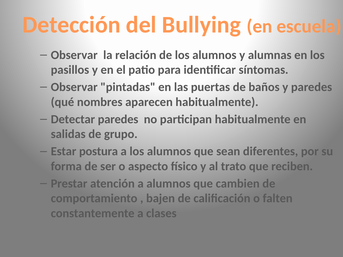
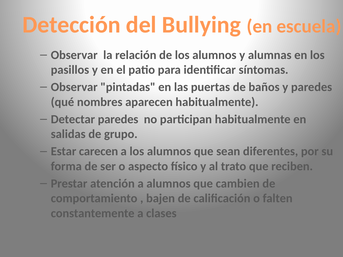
postura: postura -> carecen (99, 152)
